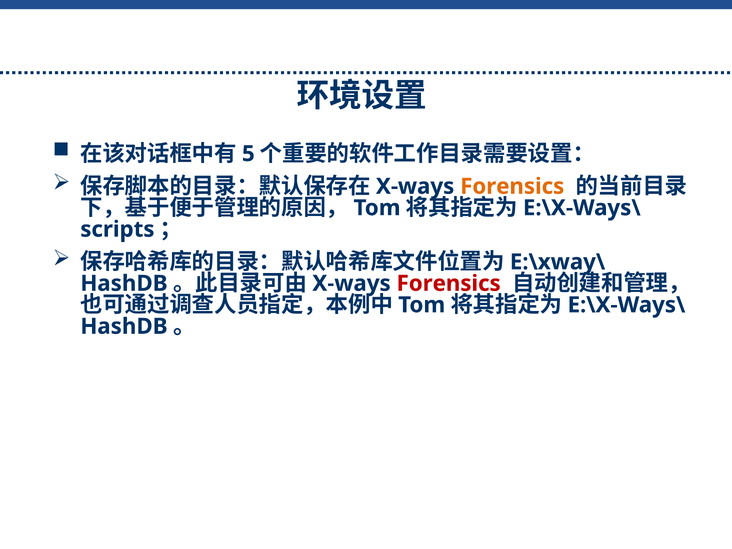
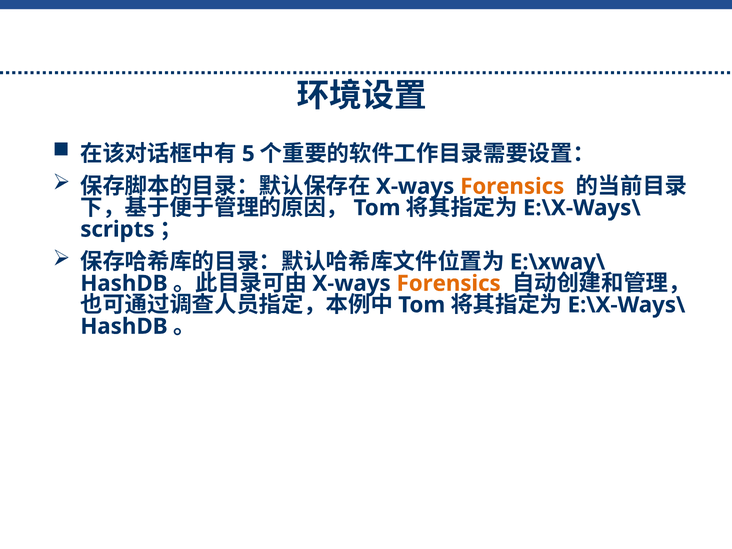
Forensics colour: red -> orange (449, 283)
